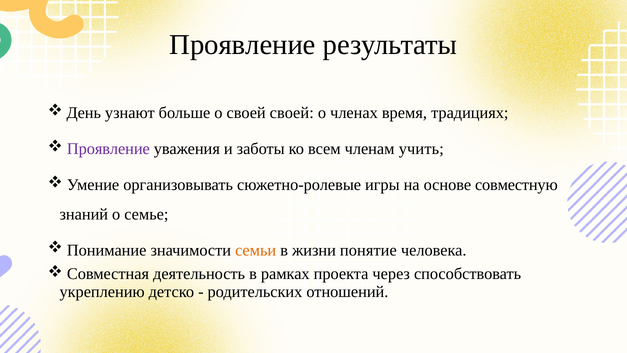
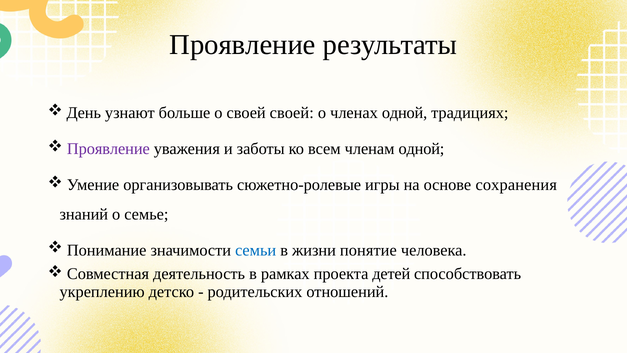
членах время: время -> одной (405, 113)
членам учить: учить -> одной (421, 149)
совместную: совместную -> сохранения (516, 185)
семьи colour: orange -> blue (256, 250)
через: через -> детей (391, 274)
